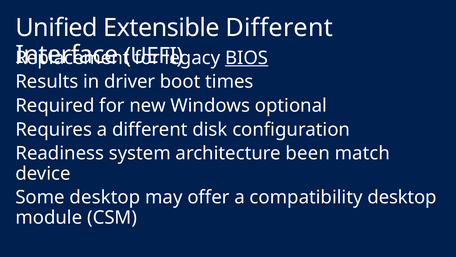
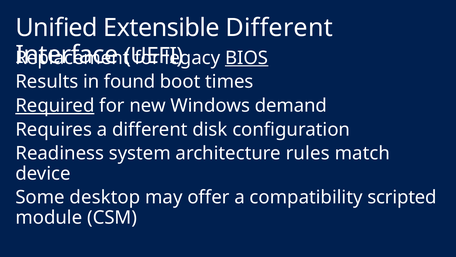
driver: driver -> found (130, 82)
Required underline: none -> present (55, 105)
optional: optional -> demand (291, 105)
been: been -> rules (308, 153)
compatibility desktop: desktop -> scripted (402, 197)
